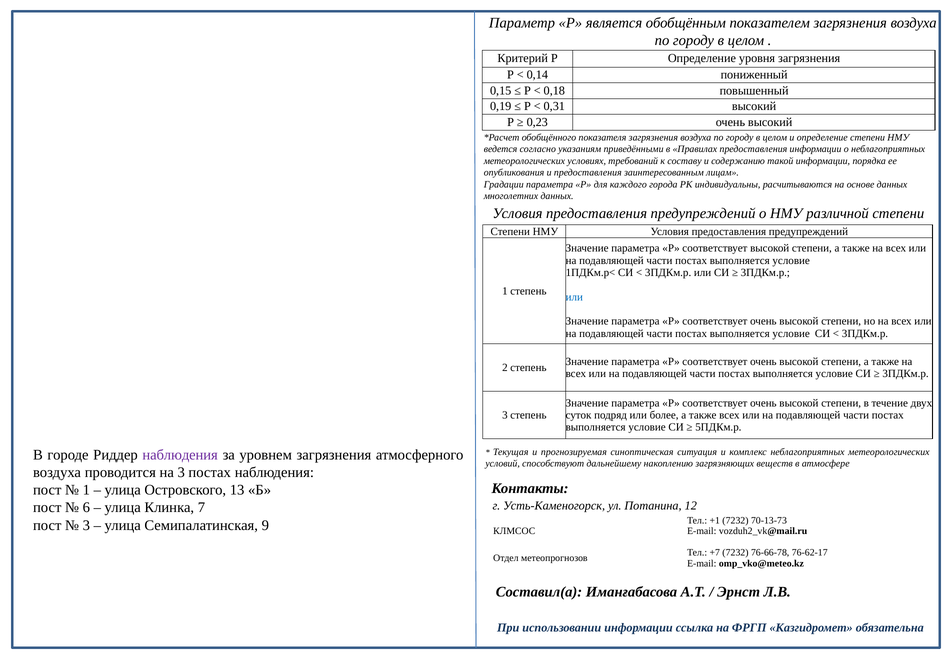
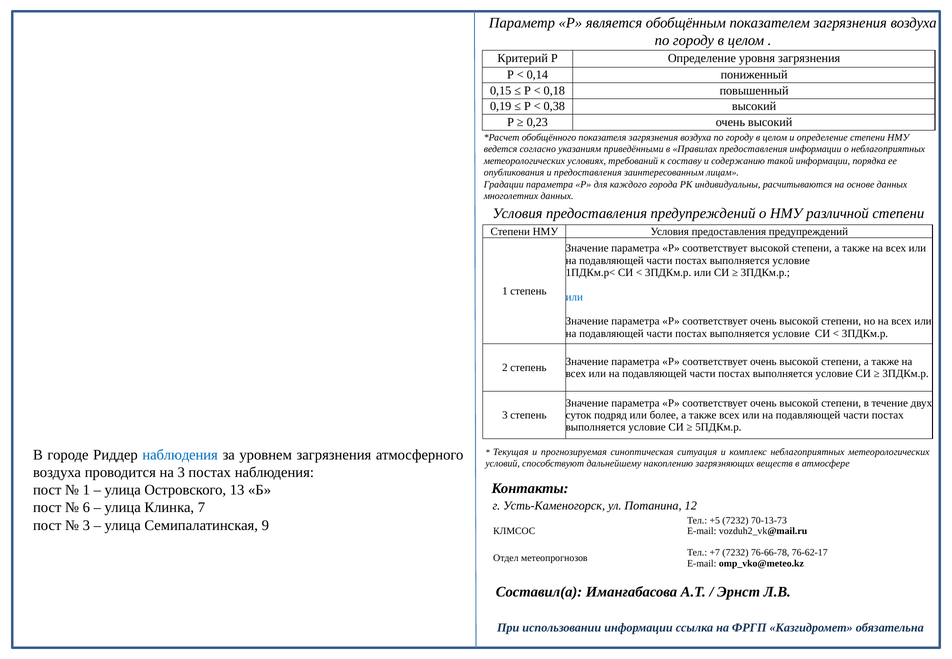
0,31: 0,31 -> 0,38 (554, 106)
наблюдения colour: purple -> blue (180, 455)
+1: +1 -> +5 (715, 520)
